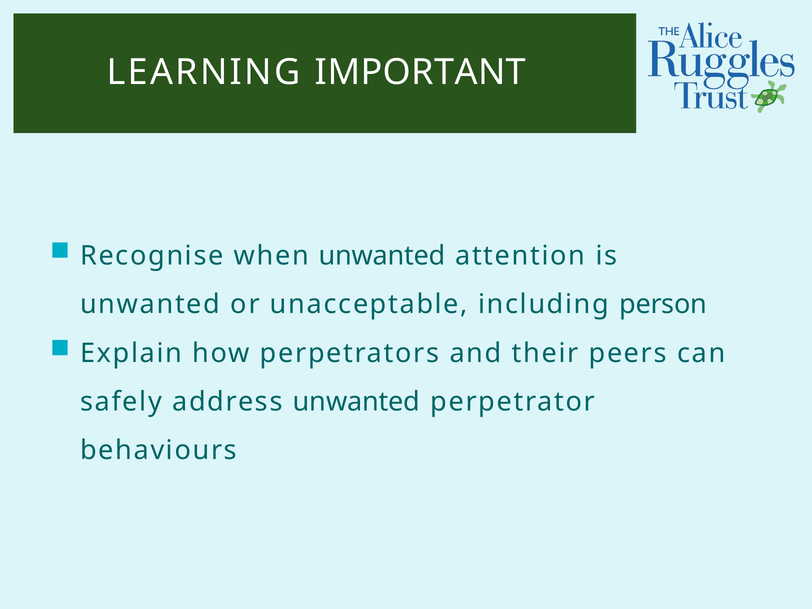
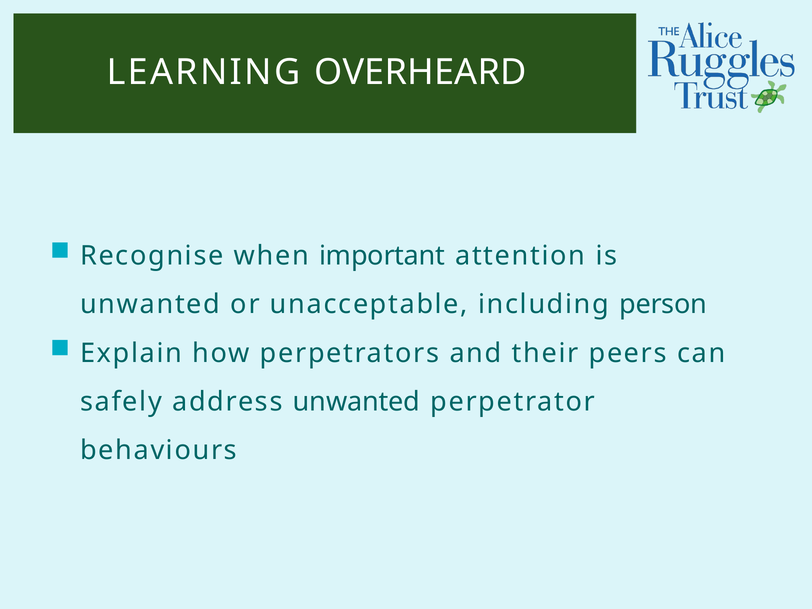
IMPORTANT: IMPORTANT -> OVERHEARD (420, 72)
when unwanted: unwanted -> important (382, 256)
